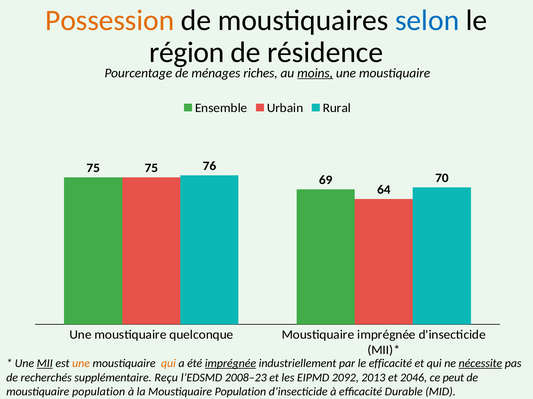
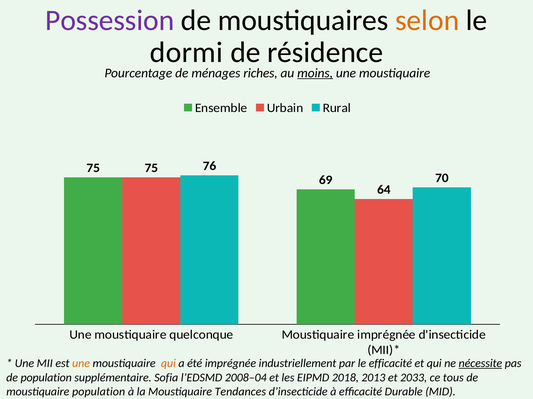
Possession colour: orange -> purple (110, 20)
selon colour: blue -> orange (427, 20)
région: région -> dormi (186, 52)
MII underline: present -> none (45, 364)
imprégnée underline: present -> none (230, 364)
de recherchés: recherchés -> population (46, 378)
Reçu: Reçu -> Sofia (166, 378)
2008–23: 2008–23 -> 2008–04 (246, 378)
2092: 2092 -> 2018 (345, 378)
2046: 2046 -> 2033 (414, 378)
peut: peut -> tous (453, 378)
la Moustiquaire Population: Population -> Tendances (240, 392)
